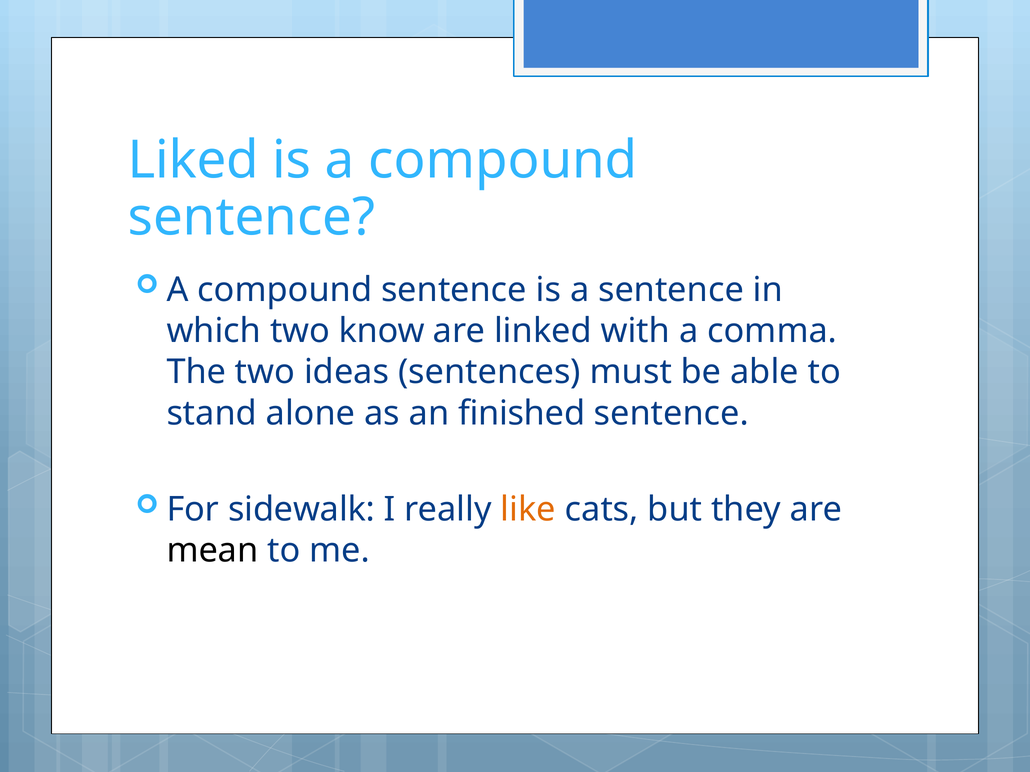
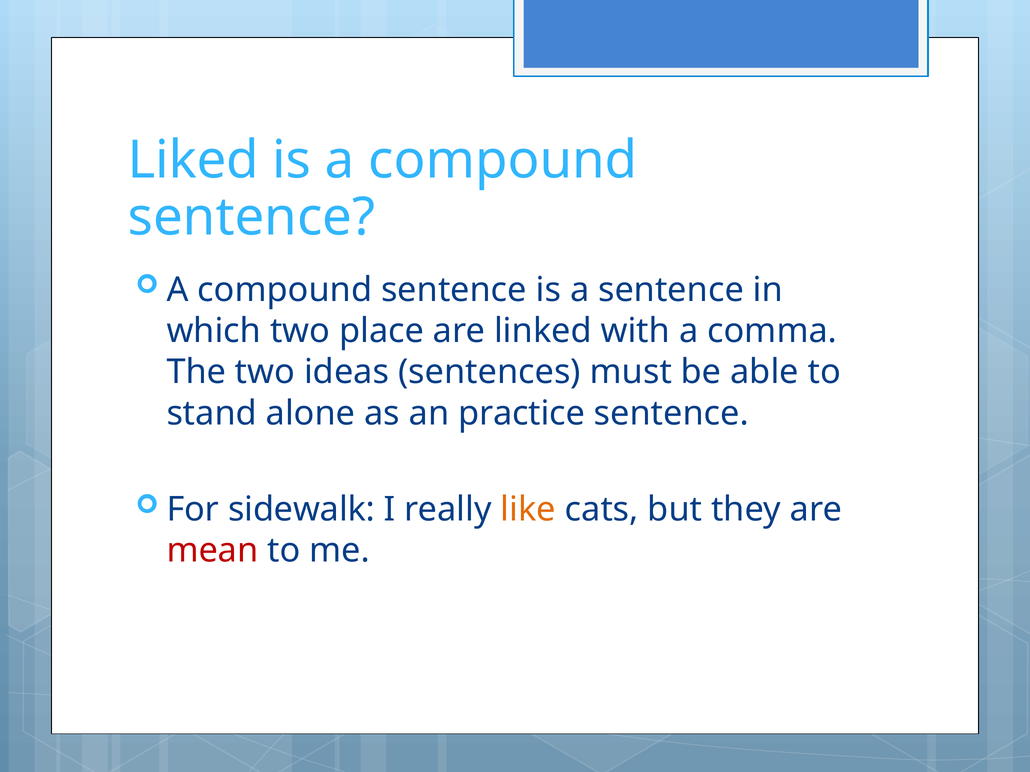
know: know -> place (382, 331)
finished: finished -> practice (522, 414)
mean colour: black -> red (212, 551)
